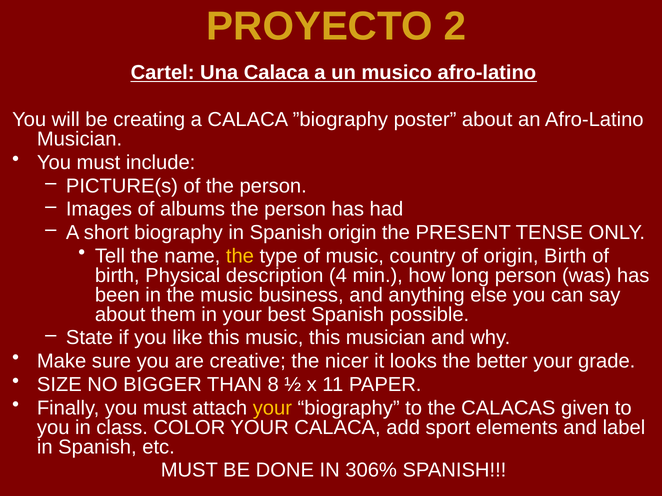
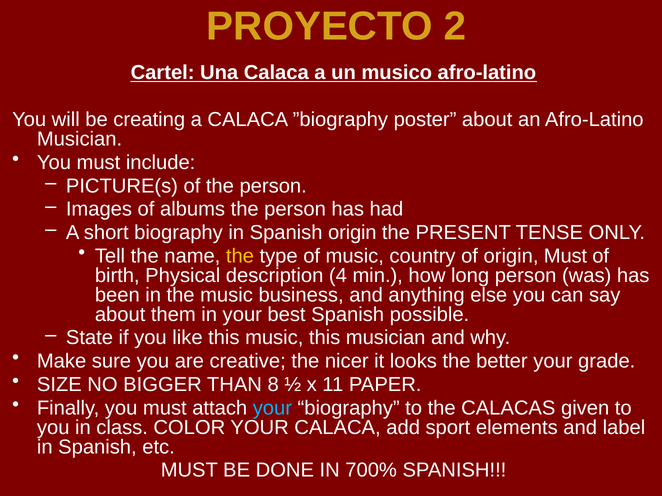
origin Birth: Birth -> Must (565, 256)
your colour: yellow -> light blue (272, 409)
306%: 306% -> 700% (371, 471)
